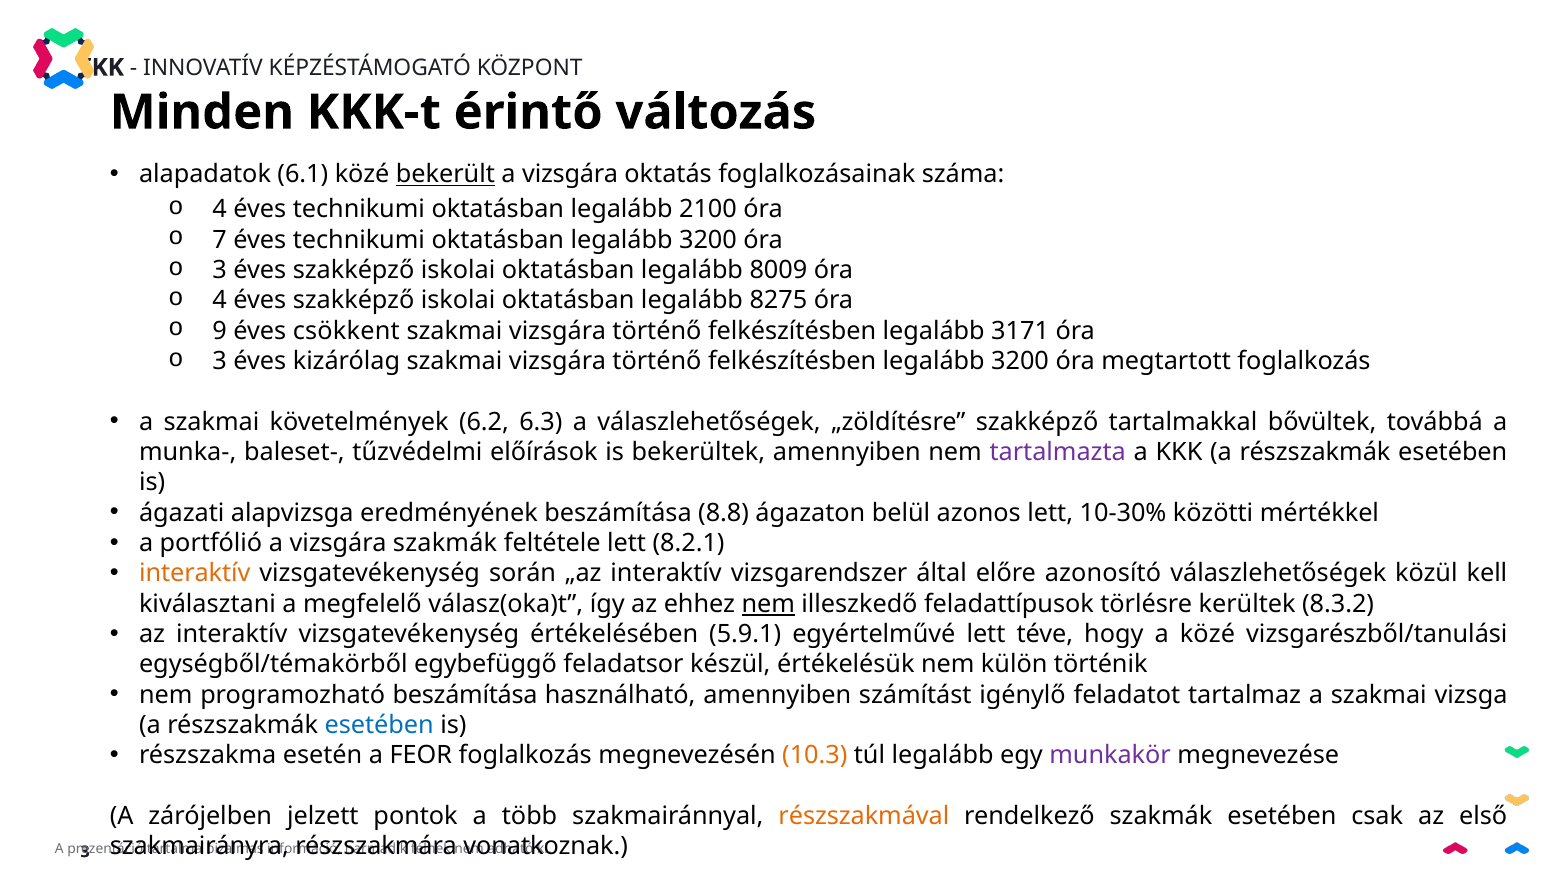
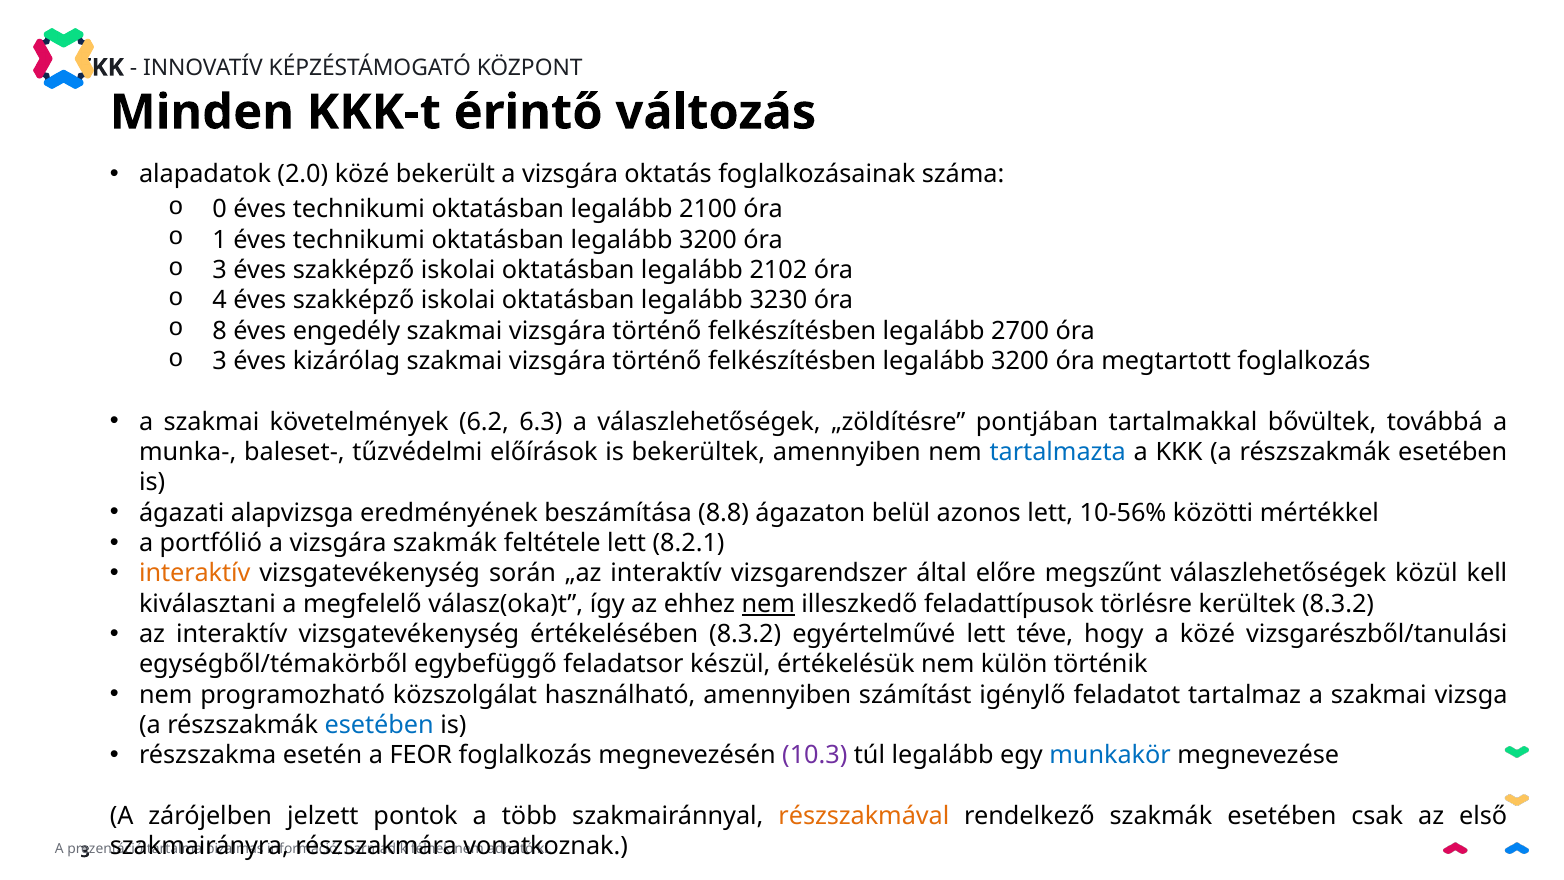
6.1: 6.1 -> 2.0 (303, 174)
bekerült underline: present -> none (445, 174)
4: 4 -> 0 (220, 210)
7: 7 -> 1 (220, 240)
8009: 8009 -> 2102 (778, 270)
8275: 8275 -> 3230 (778, 301)
9: 9 -> 8 (220, 331)
csökkent: csökkent -> engedély (347, 331)
3171: 3171 -> 2700 (1020, 331)
„zöldítésre szakképző: szakképző -> pontjában (1037, 422)
tartalmazta colour: purple -> blue (1058, 452)
10-30%: 10-30% -> 10-56% (1123, 513)
azonosító: azonosító -> megszűnt (1103, 573)
értékelésében 5.9.1: 5.9.1 -> 8.3.2 (745, 634)
programozható beszámítása: beszámítása -> közszolgálat (465, 695)
10.3 colour: orange -> purple (815, 755)
munkakör colour: purple -> blue (1110, 755)
